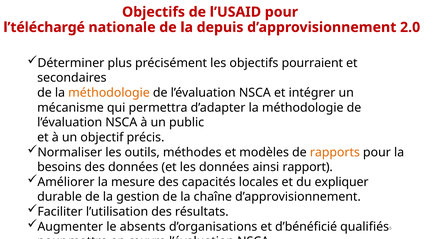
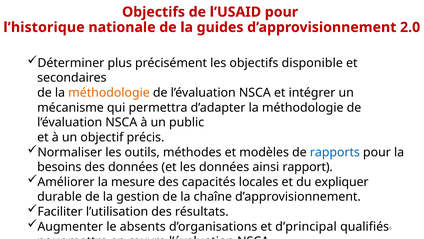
l’téléchargé: l’téléchargé -> l’historique (44, 27)
depuis: depuis -> guides (220, 27)
pourraient: pourraient -> disponible (312, 63)
rapports colour: orange -> blue (335, 152)
d’bénéficié: d’bénéficié -> d’principal (306, 226)
